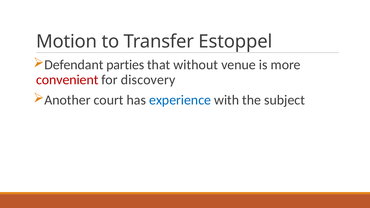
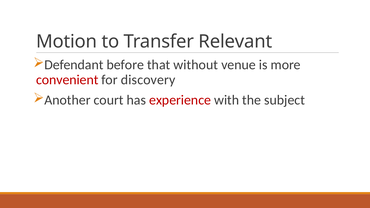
Estoppel: Estoppel -> Relevant (235, 41)
parties: parties -> before (125, 65)
experience colour: blue -> red (180, 100)
